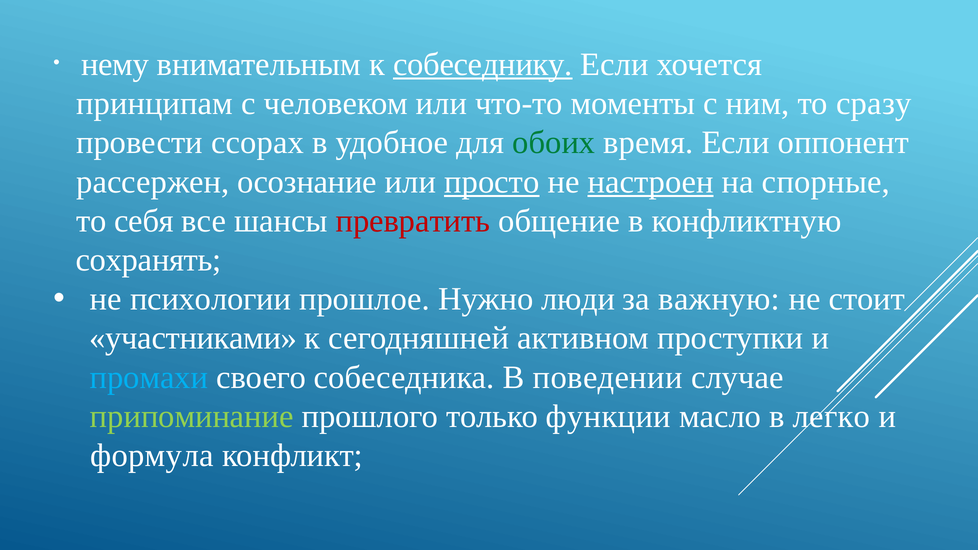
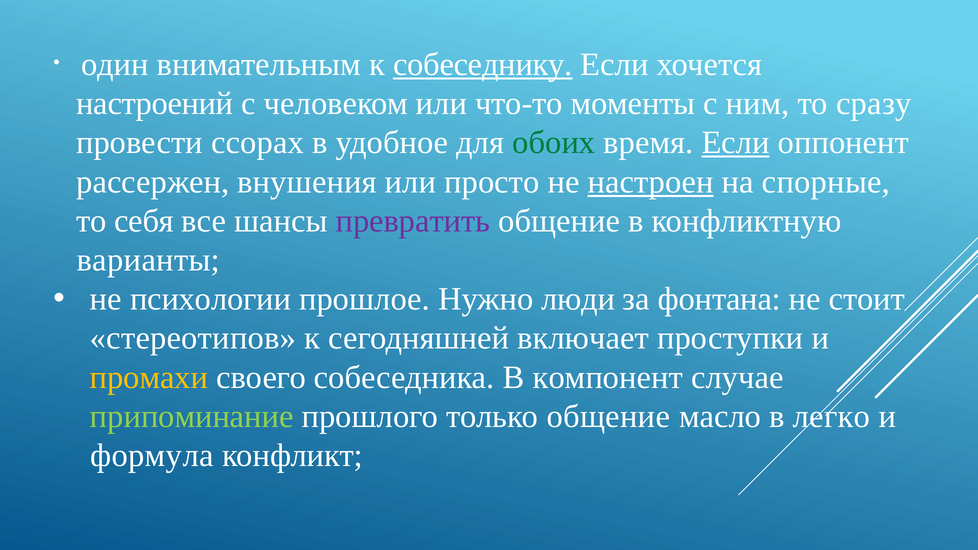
нему: нему -> один (115, 64)
принципам: принципам -> настроений (155, 104)
Если underline: none -> present (736, 143)
осознание: осознание -> внушения (307, 182)
просто underline: present -> none (492, 182)
превратить colour: red -> purple (413, 221)
сохранять: сохранять -> варианты (148, 260)
важную: важную -> фонтана (719, 299)
участниками: участниками -> стереотипов (193, 338)
активном: активном -> включает (583, 338)
промахи colour: light blue -> yellow (149, 377)
поведении: поведении -> компонент (608, 377)
только функции: функции -> общение (608, 417)
